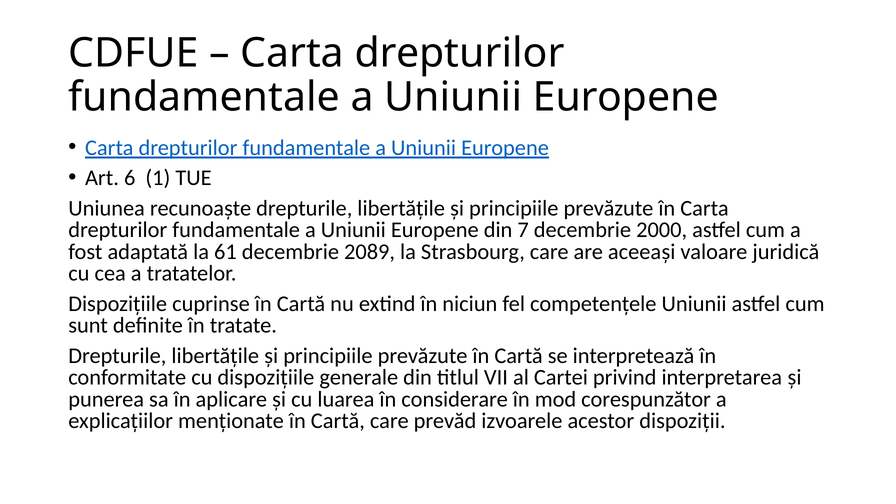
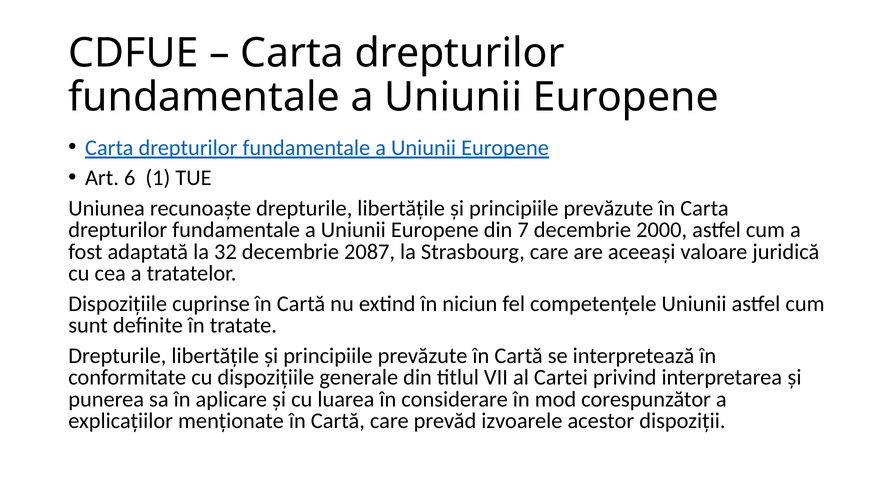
61: 61 -> 32 (225, 252)
2089: 2089 -> 2087 (370, 252)
